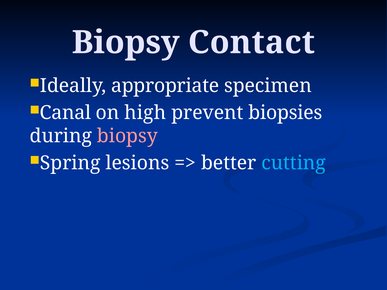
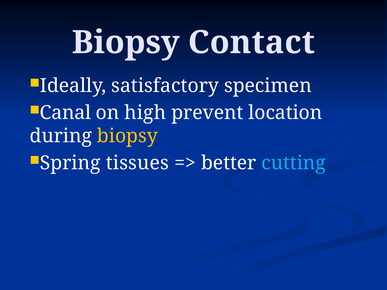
appropriate: appropriate -> satisfactory (165, 86)
biopsies: biopsies -> location (285, 113)
biopsy colour: pink -> yellow (127, 136)
lesions: lesions -> tissues (137, 163)
